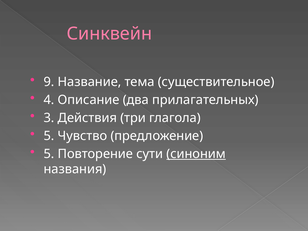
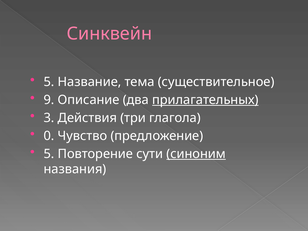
9: 9 -> 5 (49, 82)
4: 4 -> 9 (49, 100)
прилагательных underline: none -> present (205, 100)
5: 5 -> 0 (49, 136)
